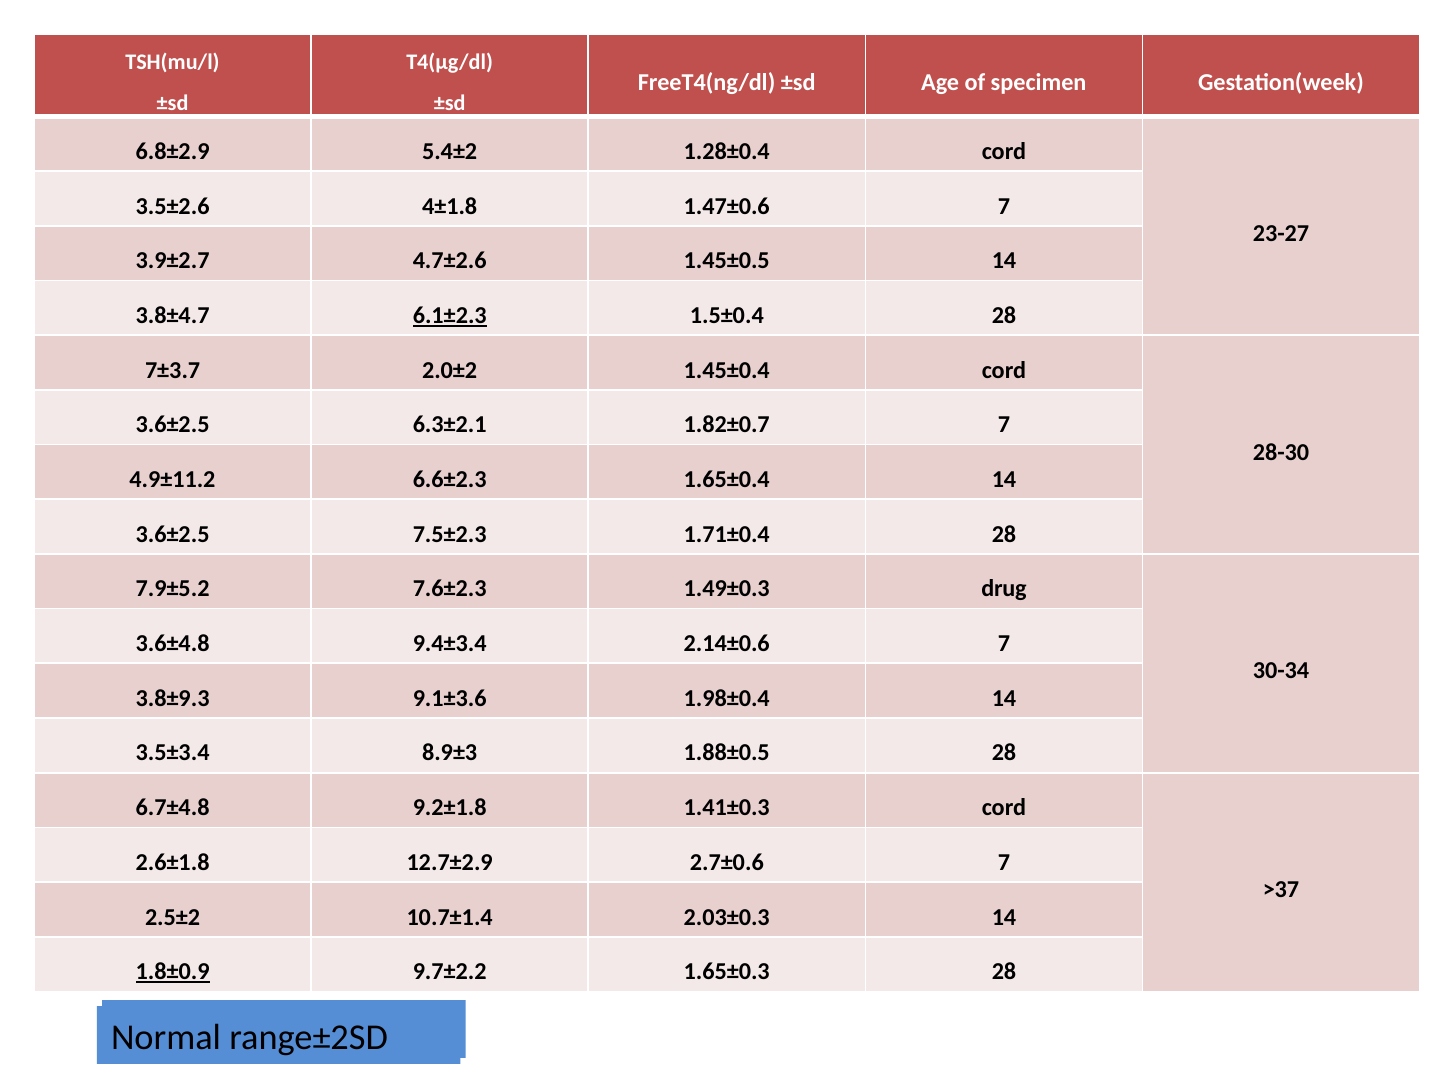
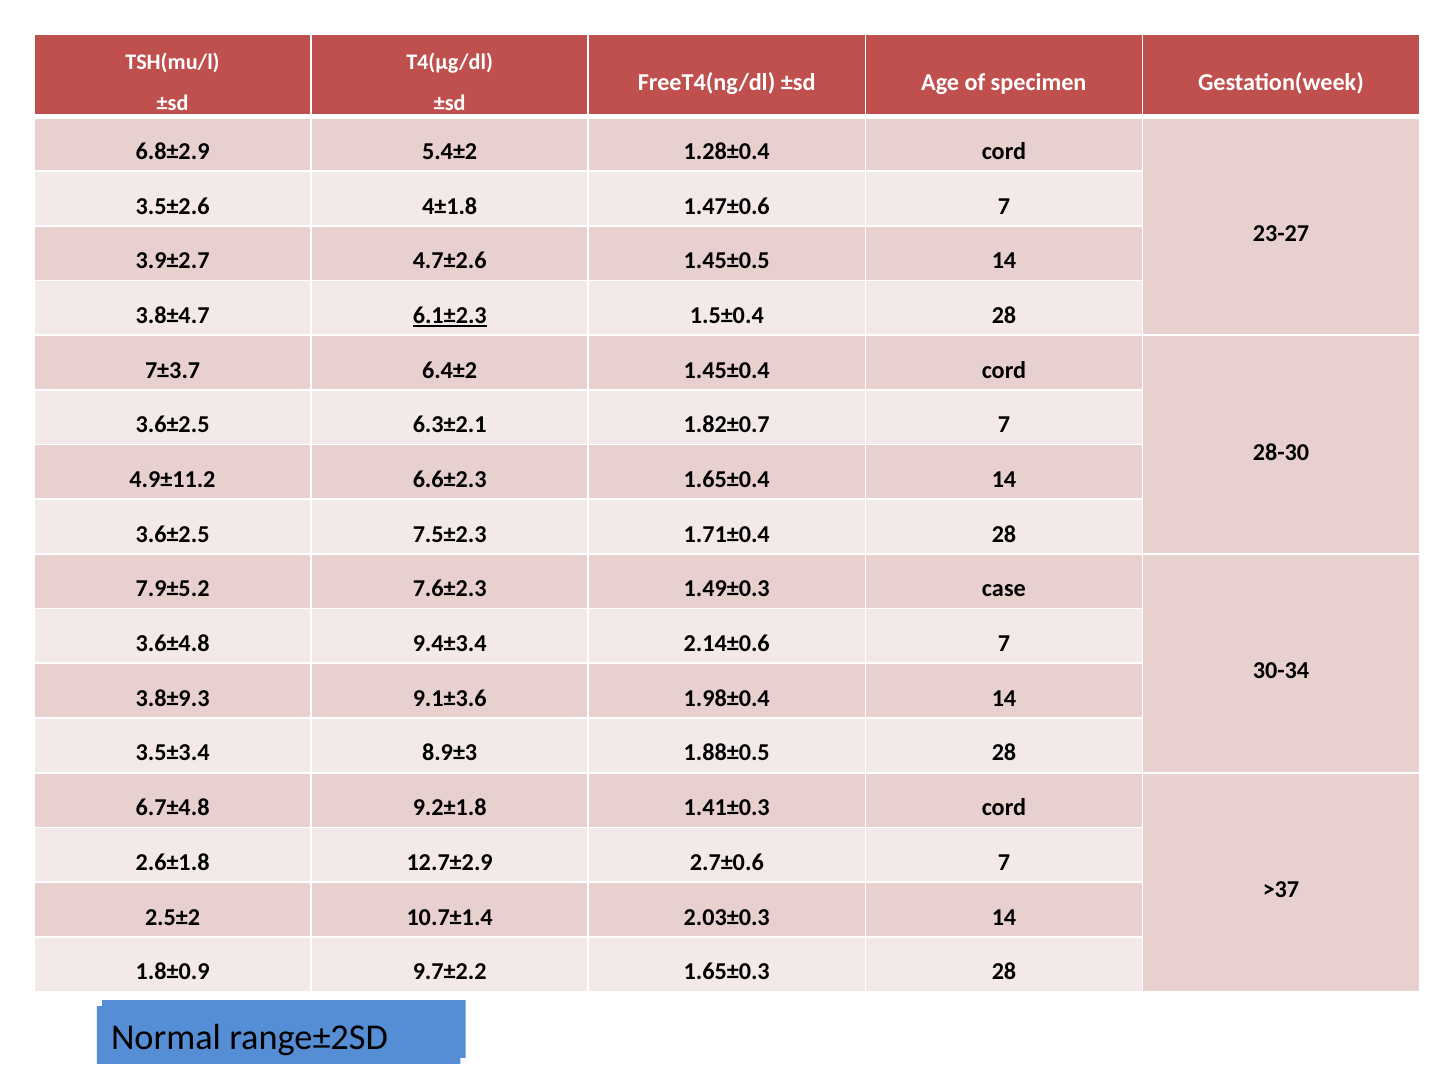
2.0±2: 2.0±2 -> 6.4±2 (450, 370)
drug: drug -> case (1004, 589)
1.8±0.9 underline: present -> none (173, 971)
